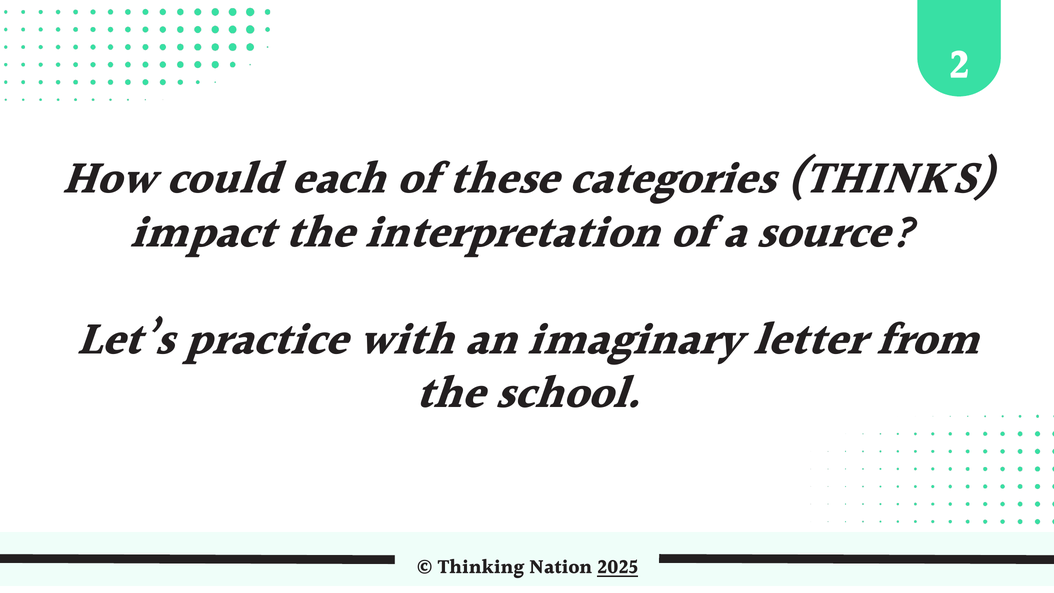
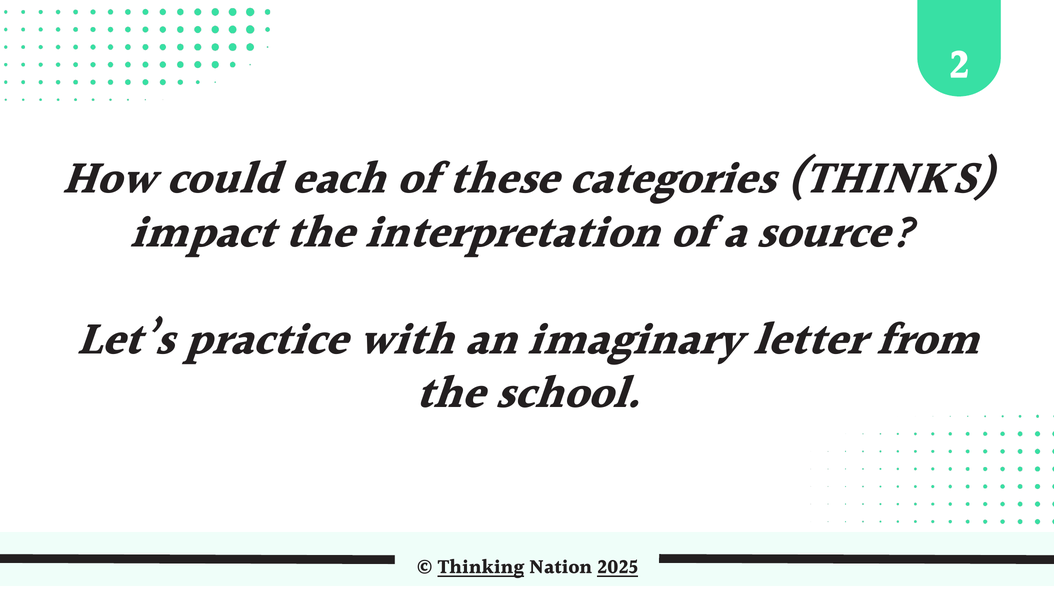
Thinking underline: none -> present (481, 568)
